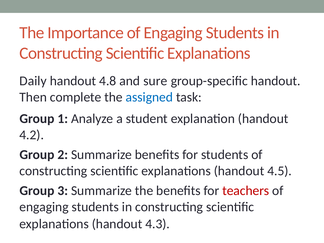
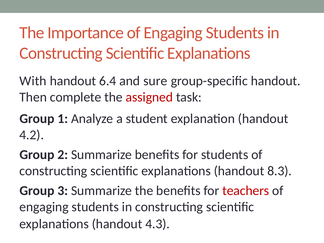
Daily: Daily -> With (33, 81)
4.8: 4.8 -> 6.4 (108, 81)
assigned colour: blue -> red (149, 97)
4.5: 4.5 -> 8.3 (280, 171)
